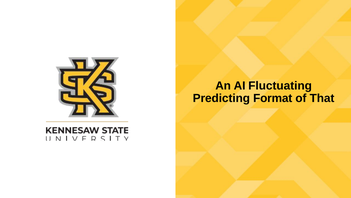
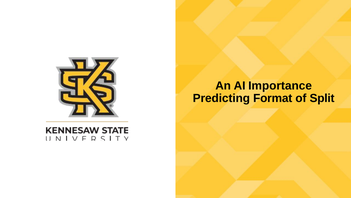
Fluctuating: Fluctuating -> Importance (280, 85)
That: That -> Split (322, 98)
